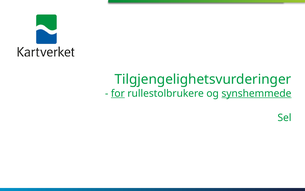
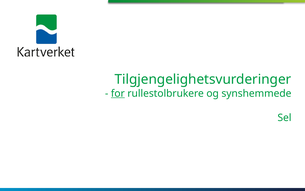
synshemmede underline: present -> none (256, 93)
